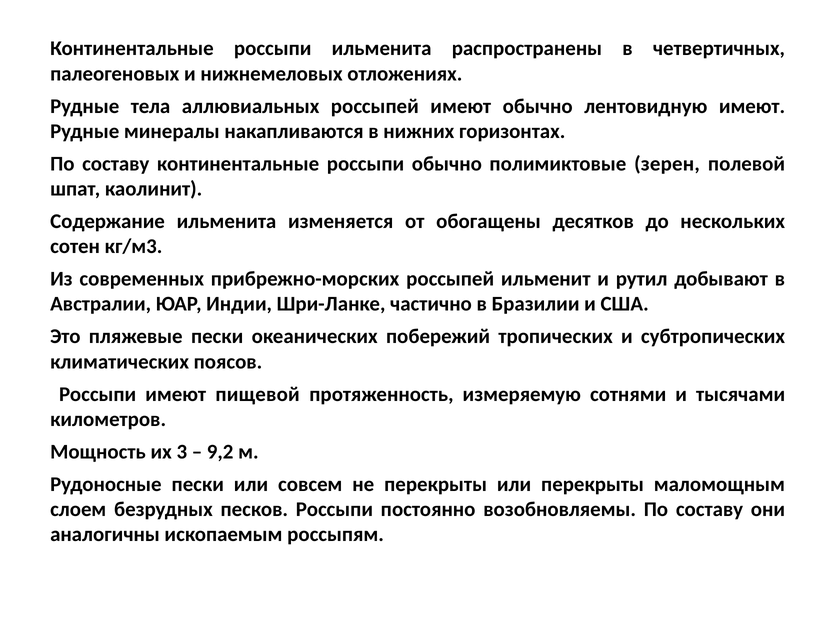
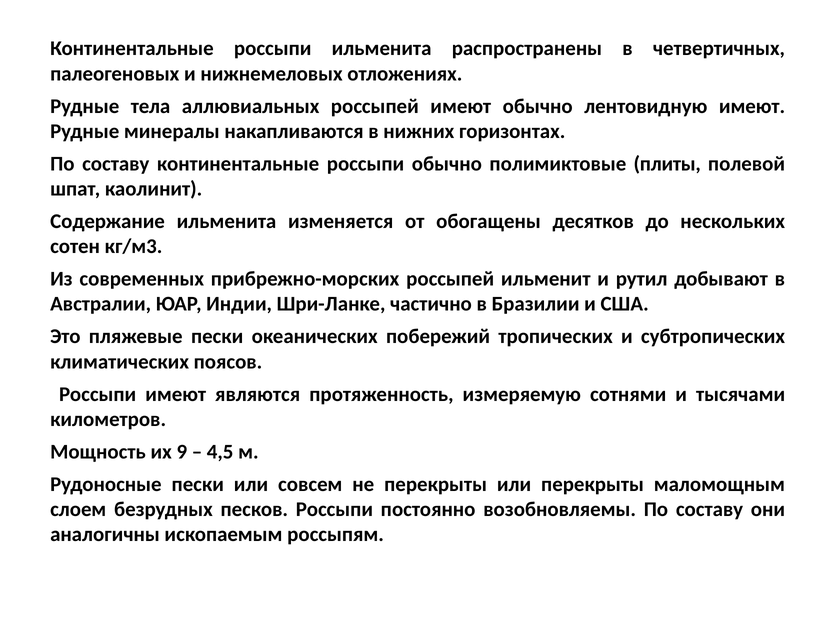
зерен: зерен -> плиты (667, 164)
пищевой: пищевой -> являются (258, 394)
3: 3 -> 9 (182, 452)
9,2: 9,2 -> 4,5 (220, 452)
